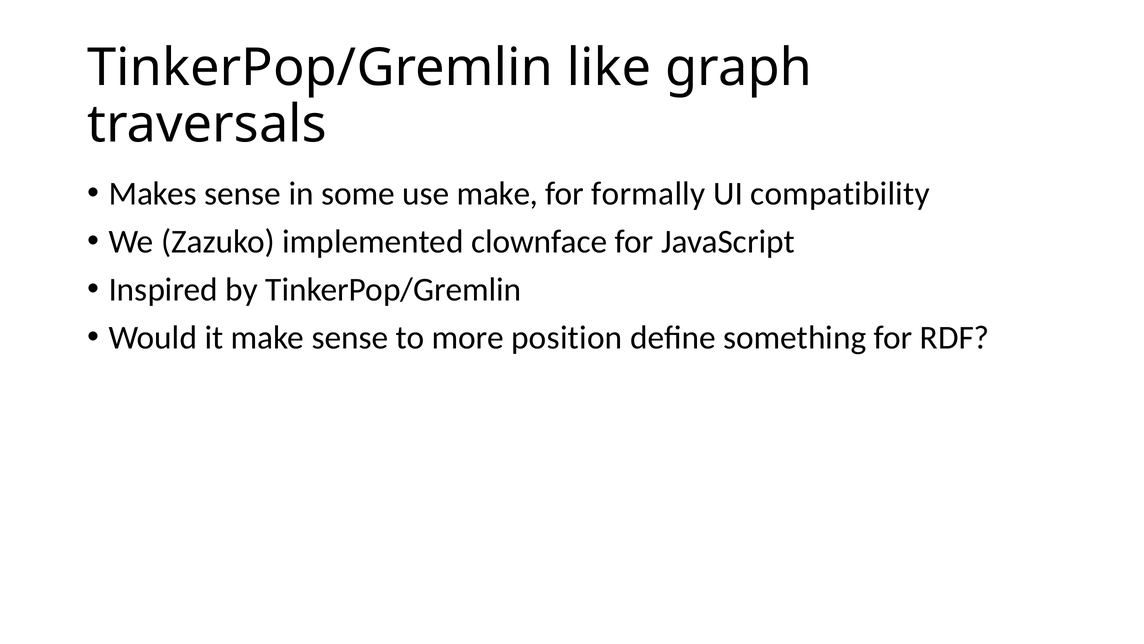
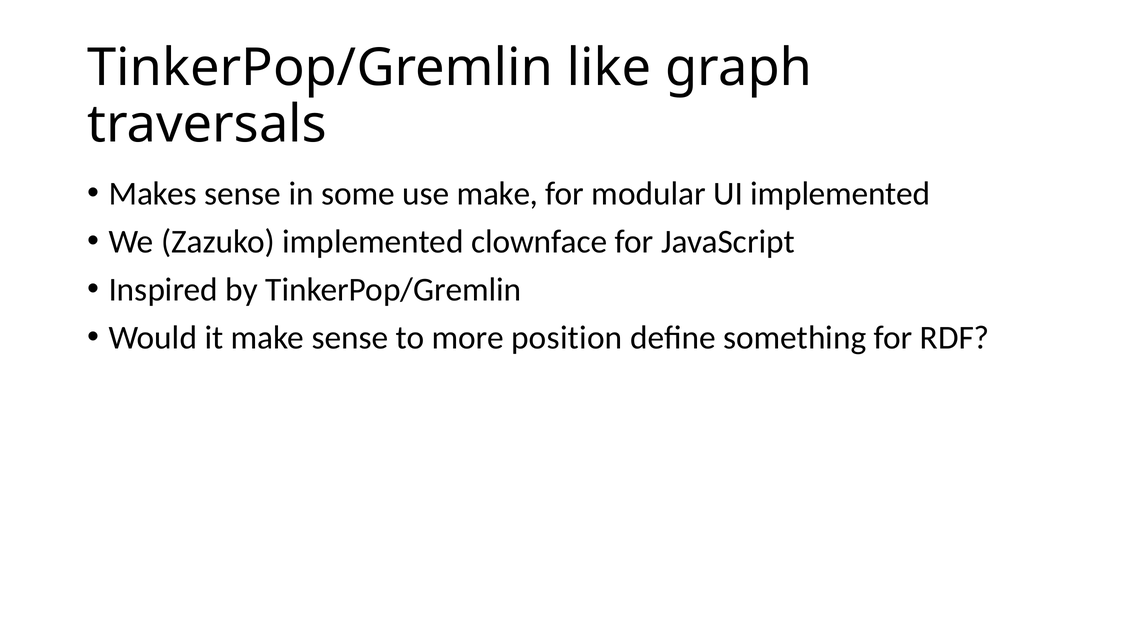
formally: formally -> modular (649, 193)
UI compatibility: compatibility -> implemented (840, 193)
